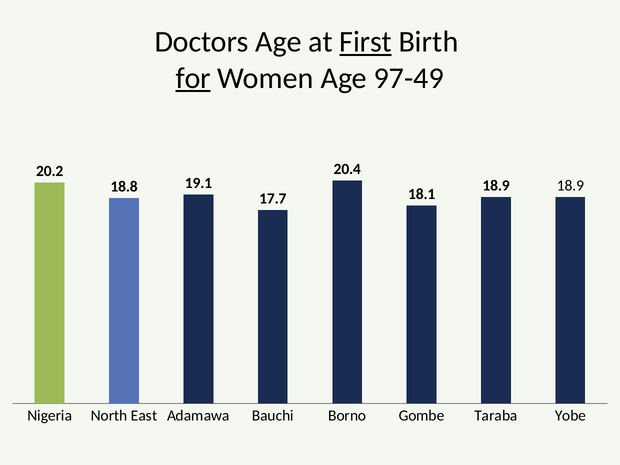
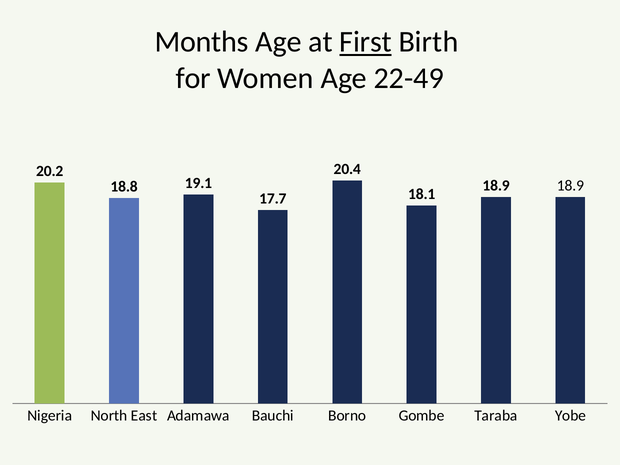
Doctors: Doctors -> Months (202, 42)
for underline: present -> none (193, 78)
97-49: 97-49 -> 22-49 (409, 78)
